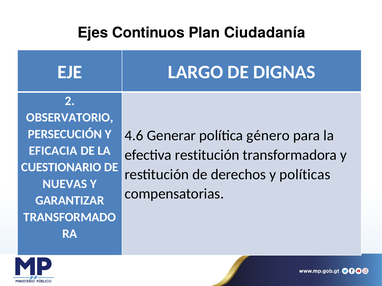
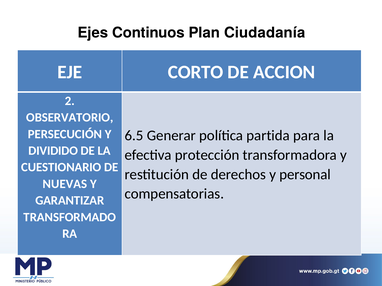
LARGO: LARGO -> CORTO (196, 72)
DIGNAS: DIGNAS -> ACCION (284, 72)
4.6: 4.6 -> 6.5 (134, 136)
género: género -> partida (268, 136)
EFICACIA: EFICACIA -> DIVIDIDO (53, 151)
efectiva restitución: restitución -> protección (207, 155)
políticas: políticas -> personal (305, 175)
